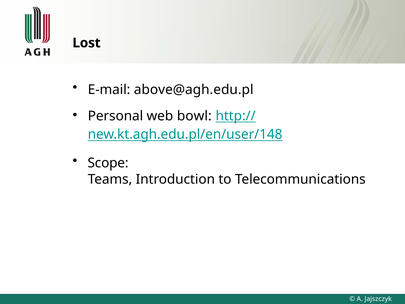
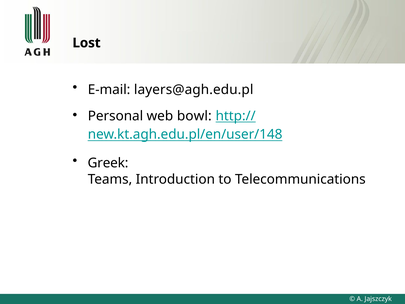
above@agh.edu.pl: above@agh.edu.pl -> layers@agh.edu.pl (194, 90)
Scope: Scope -> Greek (108, 163)
